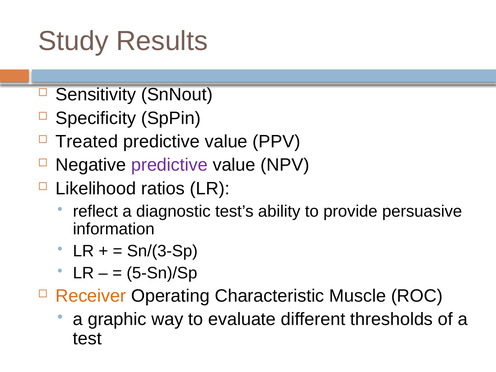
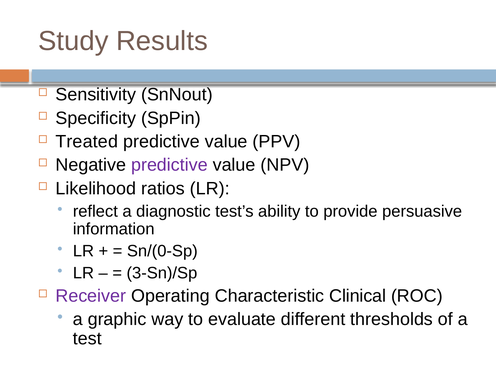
Sn/(3-Sp: Sn/(3-Sp -> Sn/(0-Sp (162, 251)
5-Sn)/Sp: 5-Sn)/Sp -> 3-Sn)/Sp (162, 273)
Receiver colour: orange -> purple (91, 296)
Muscle: Muscle -> Clinical (358, 296)
